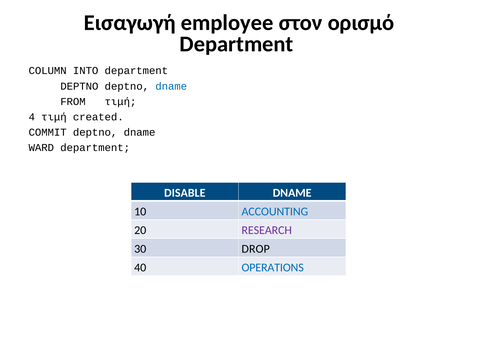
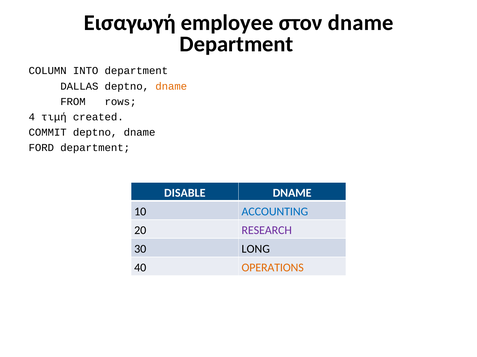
στον ορισμό: ορισμό -> dname (361, 23)
DEPTNO: DEPTNO -> DALLAS (79, 86)
dname colour: blue -> orange (171, 86)
FROM τιμή: τιμή -> rows (121, 102)
WARD: WARD -> FORD (41, 148)
DROP: DROP -> LONG (256, 249)
OPERATIONS colour: blue -> orange (273, 268)
